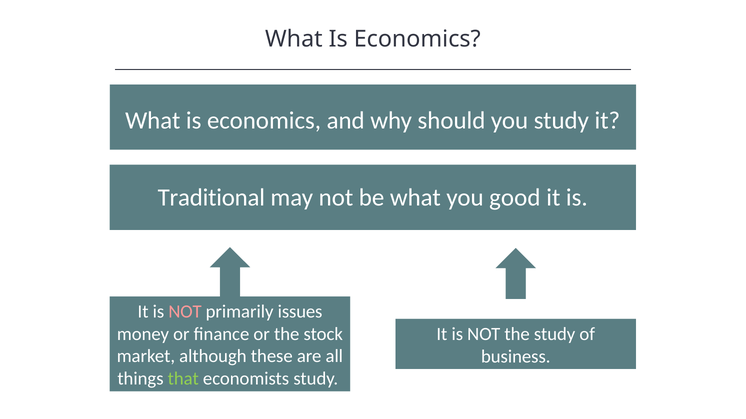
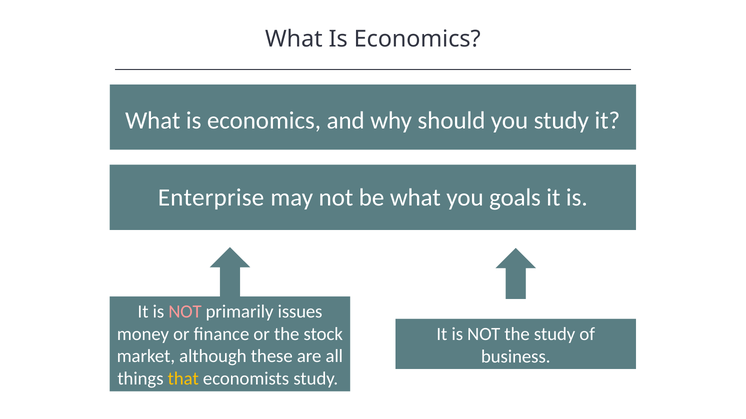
Traditional: Traditional -> Enterprise (211, 198)
good: good -> goals (515, 198)
that colour: light green -> yellow (183, 379)
